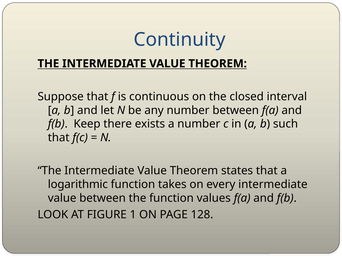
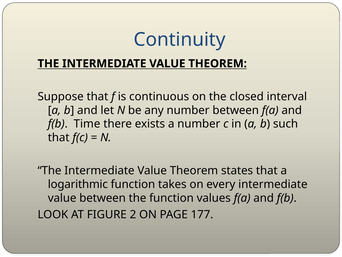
Keep: Keep -> Time (87, 124)
1: 1 -> 2 (133, 214)
128: 128 -> 177 (202, 214)
